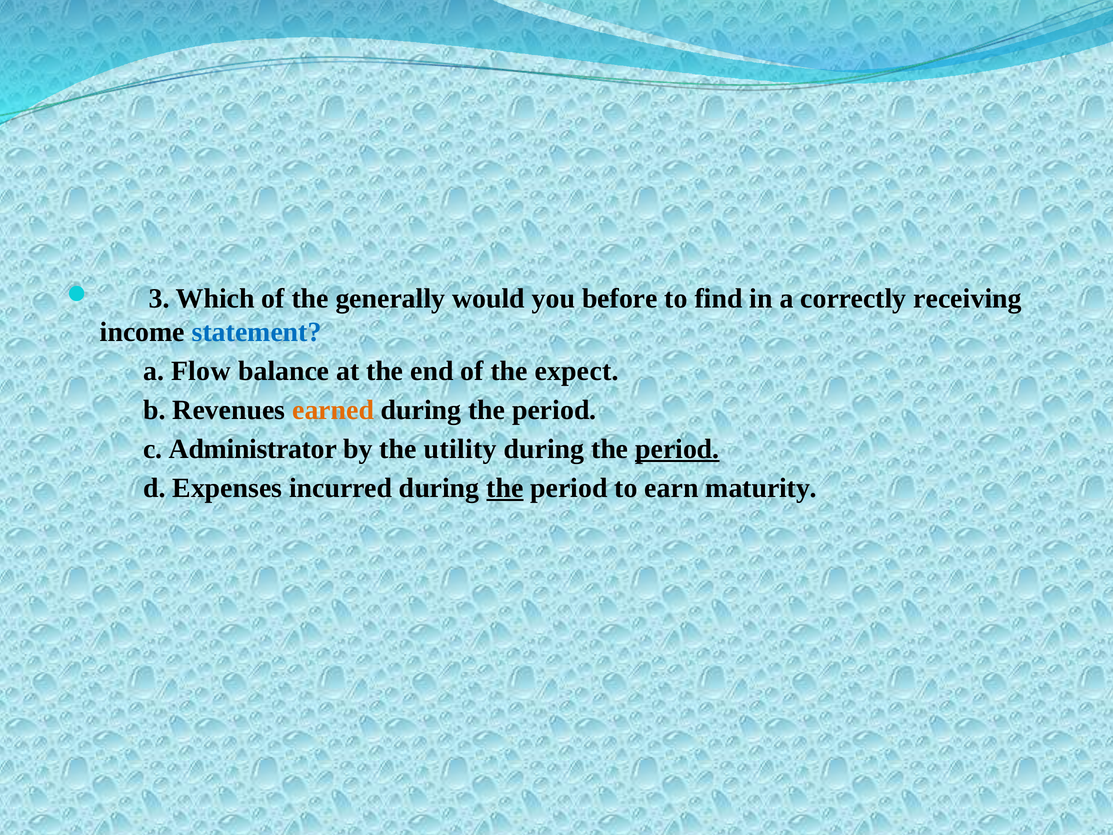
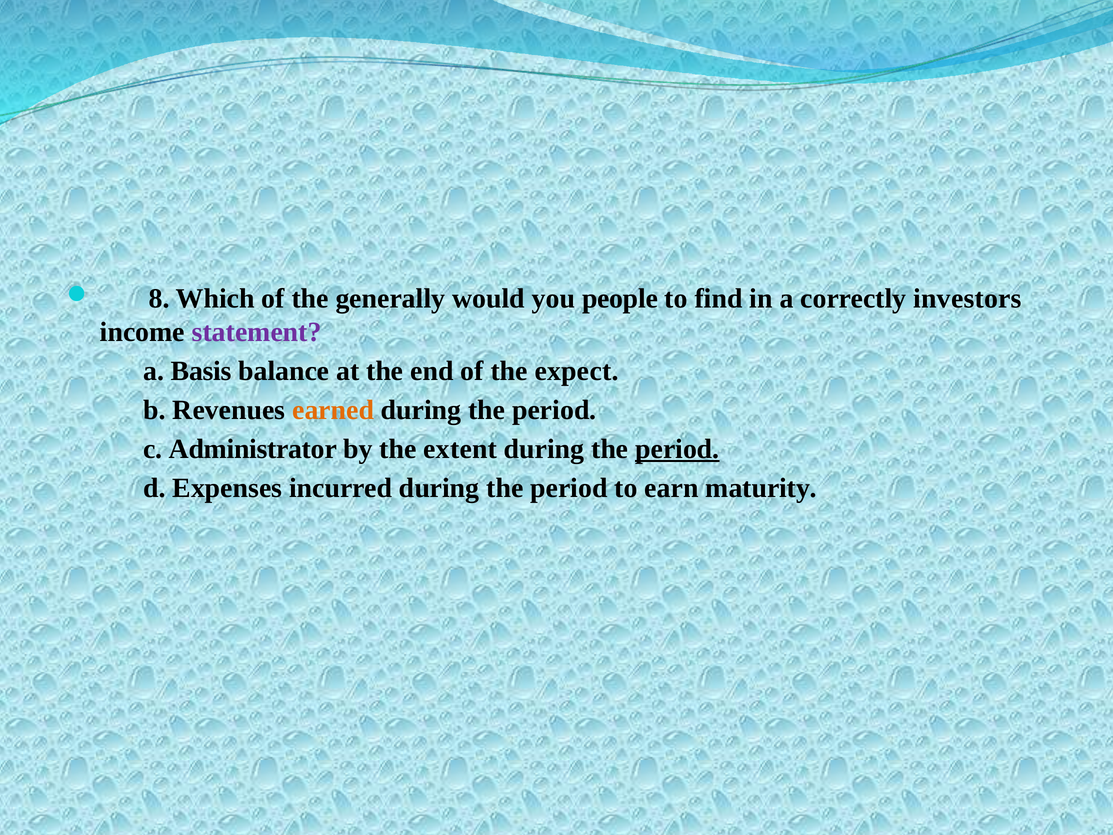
3: 3 -> 8 (159, 299)
before: before -> people (620, 299)
receiving: receiving -> investors (967, 299)
statement colour: blue -> purple (257, 332)
Flow: Flow -> Basis (201, 371)
utility: utility -> extent (460, 449)
the underline: present -> none (505, 488)
